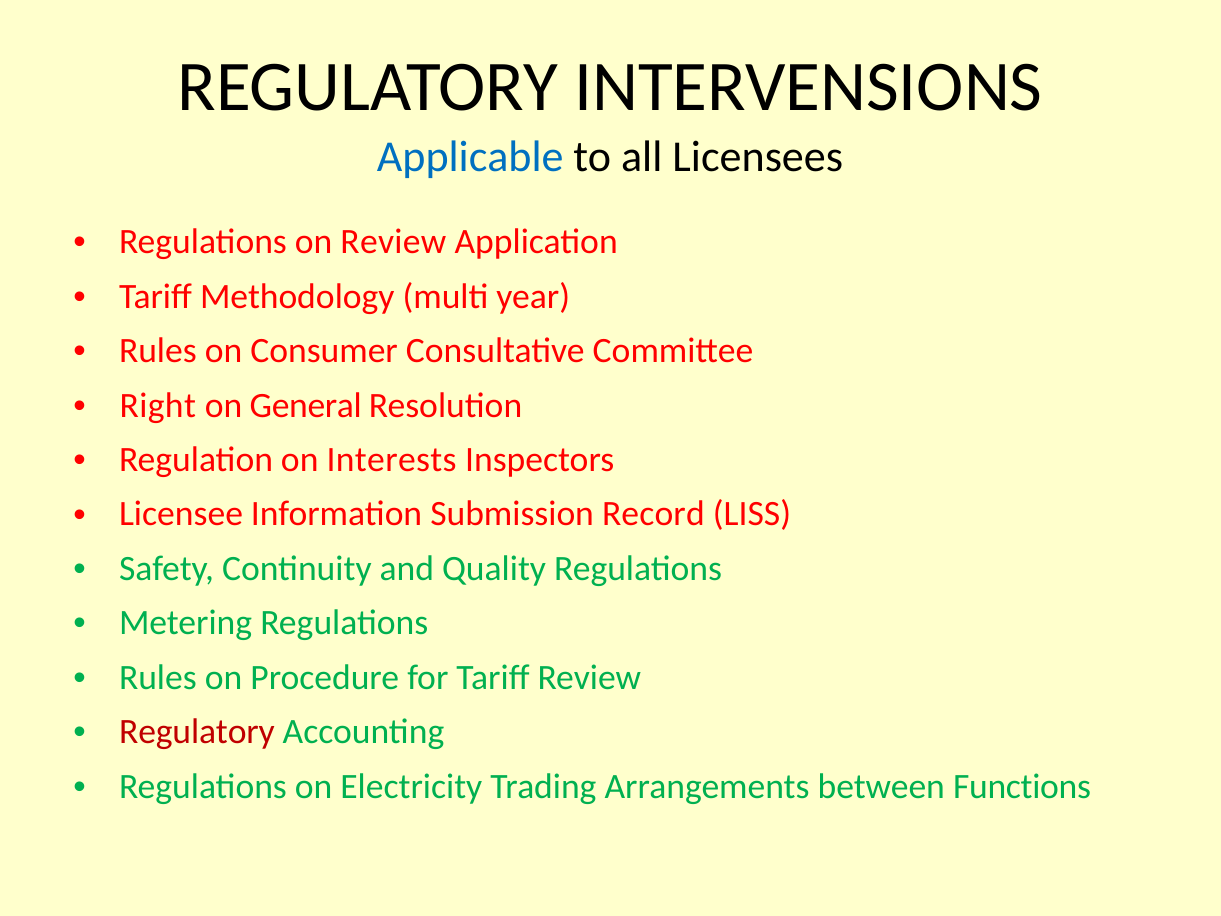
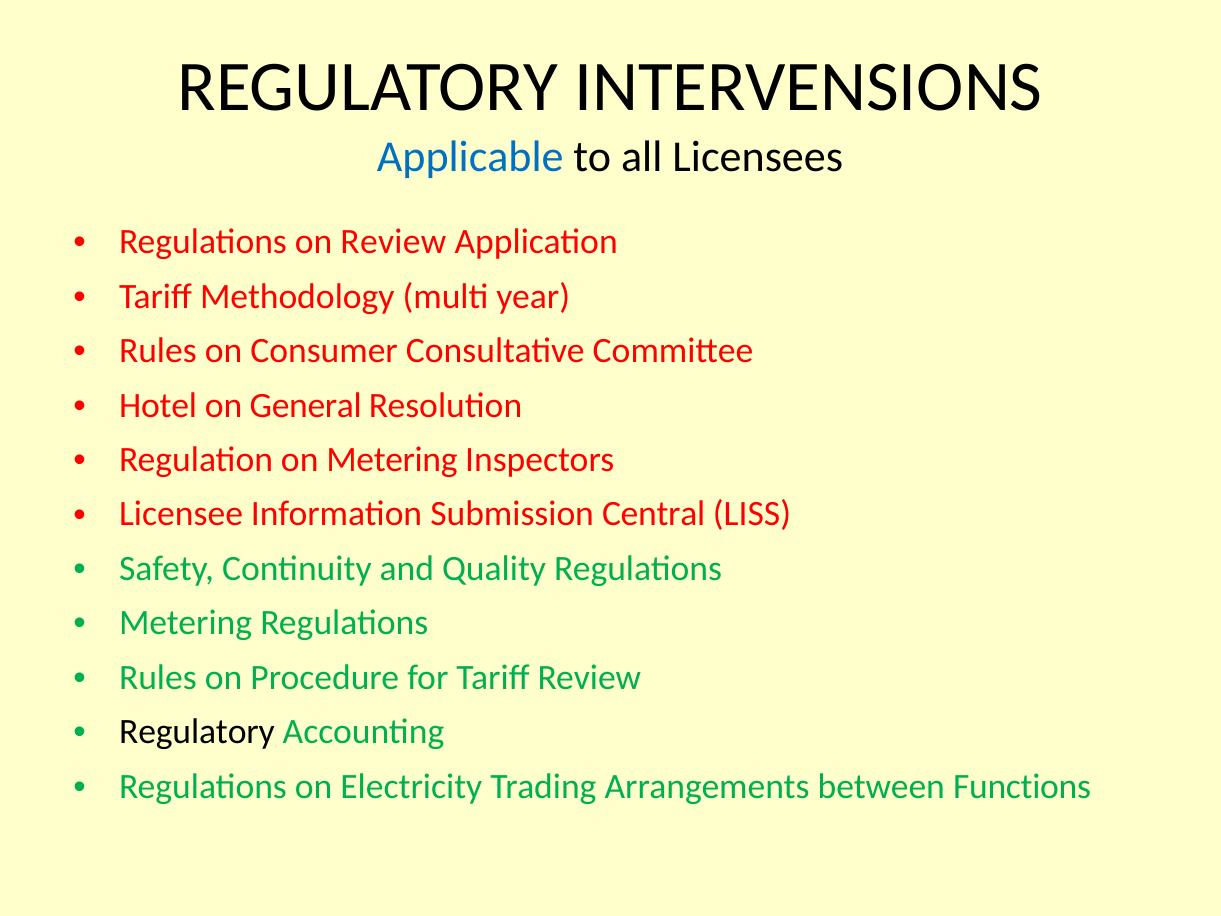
Right: Right -> Hotel (158, 405)
on Interests: Interests -> Metering (392, 460)
Record: Record -> Central (654, 514)
Regulatory colour: red -> black (197, 732)
